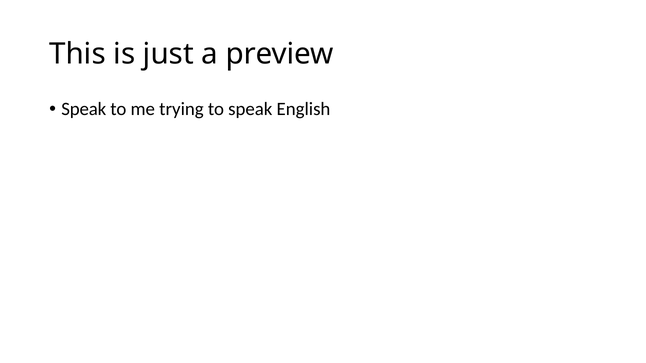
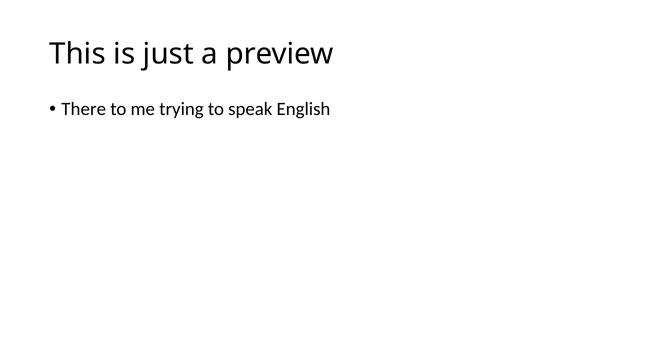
Speak: Speak -> There (84, 109)
